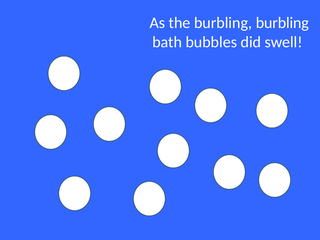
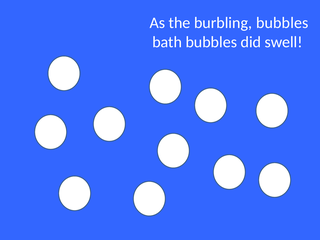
burbling burbling: burbling -> bubbles (282, 23)
